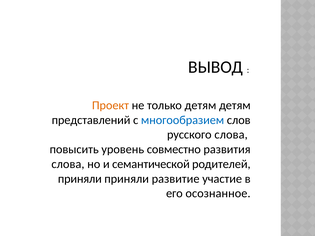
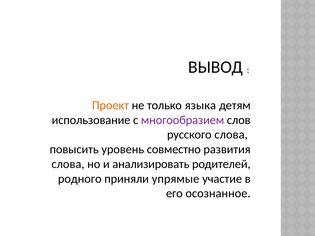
только детям: детям -> языка (200, 105)
представлений: представлений -> использование (91, 120)
многообразием colour: blue -> purple (183, 120)
семантической: семантической -> анализировать (151, 164)
приняли: приняли -> родного (80, 179)
развитие: развитие -> упрямые (176, 179)
